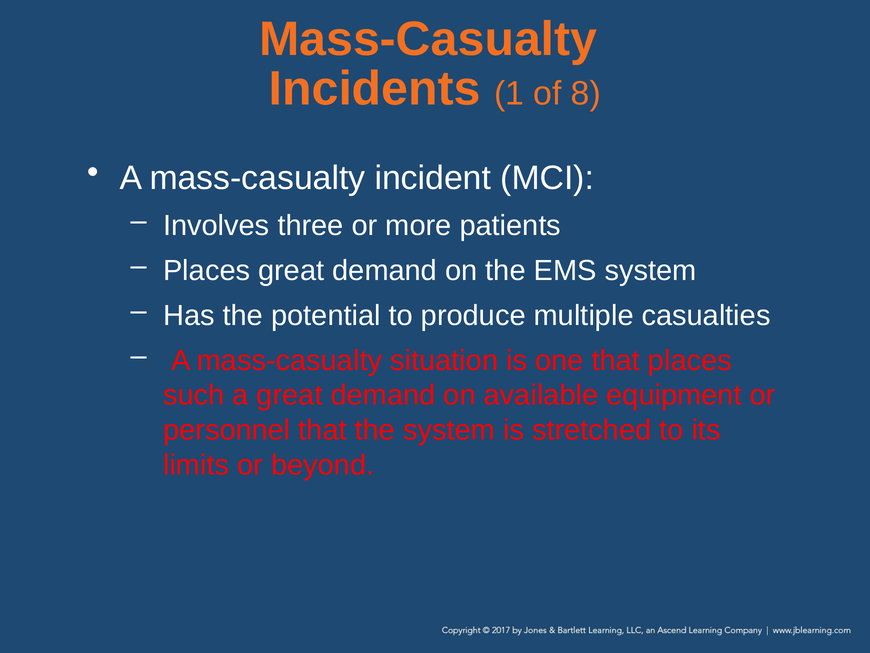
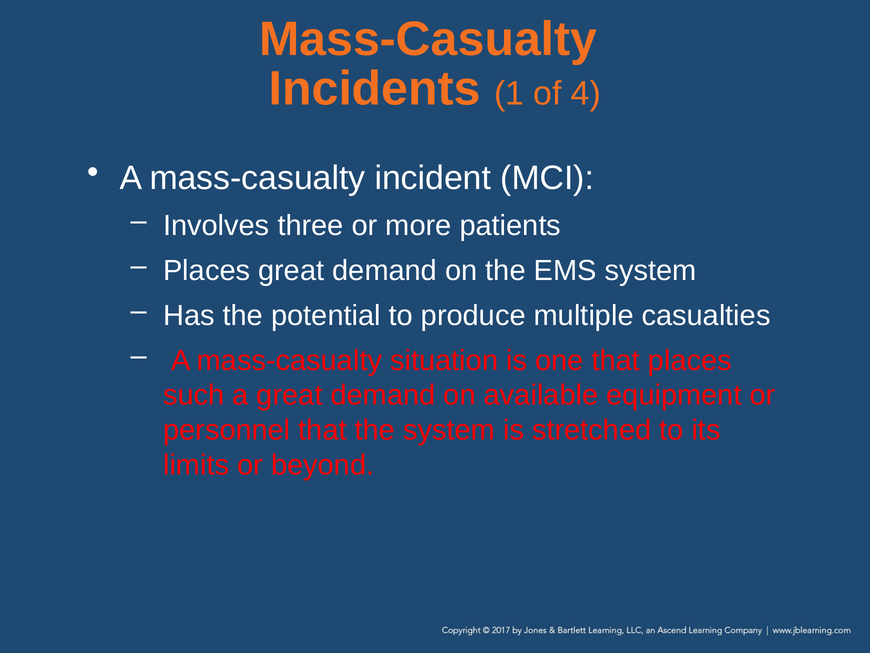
8: 8 -> 4 (586, 93)
